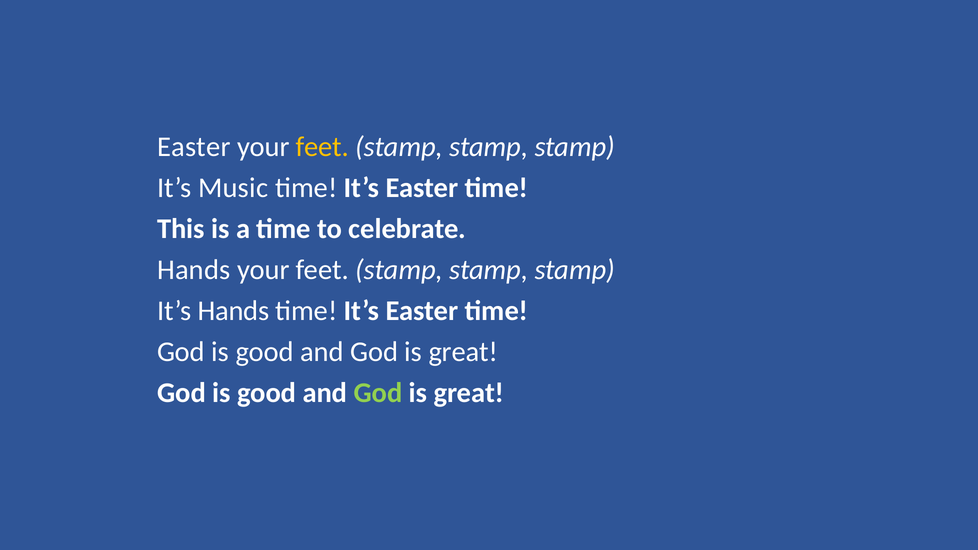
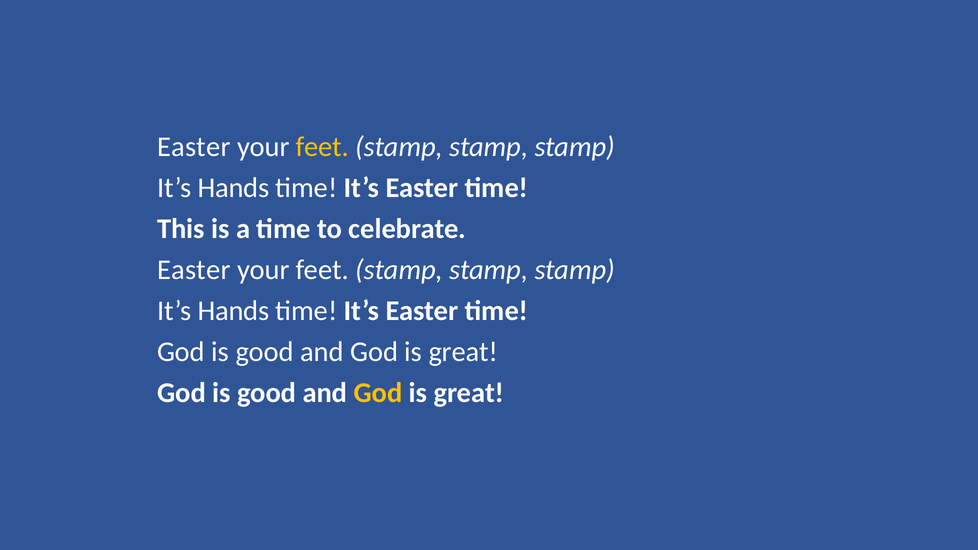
Music: Music -> Hands (233, 188)
Hands: Hands -> Easter (194, 270)
God colour: light green -> yellow (378, 393)
